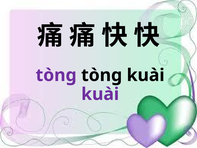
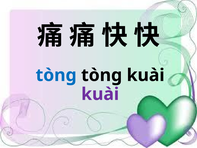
tòng colour: purple -> blue (56, 75)
